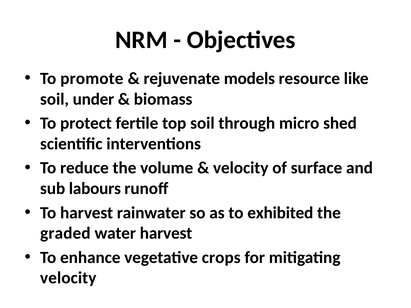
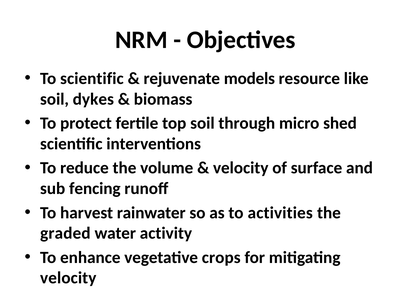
To promote: promote -> scientific (92, 79)
under: under -> dykes (93, 99)
labours: labours -> fencing (95, 189)
exhibited: exhibited -> activities (280, 213)
water harvest: harvest -> activity (166, 233)
